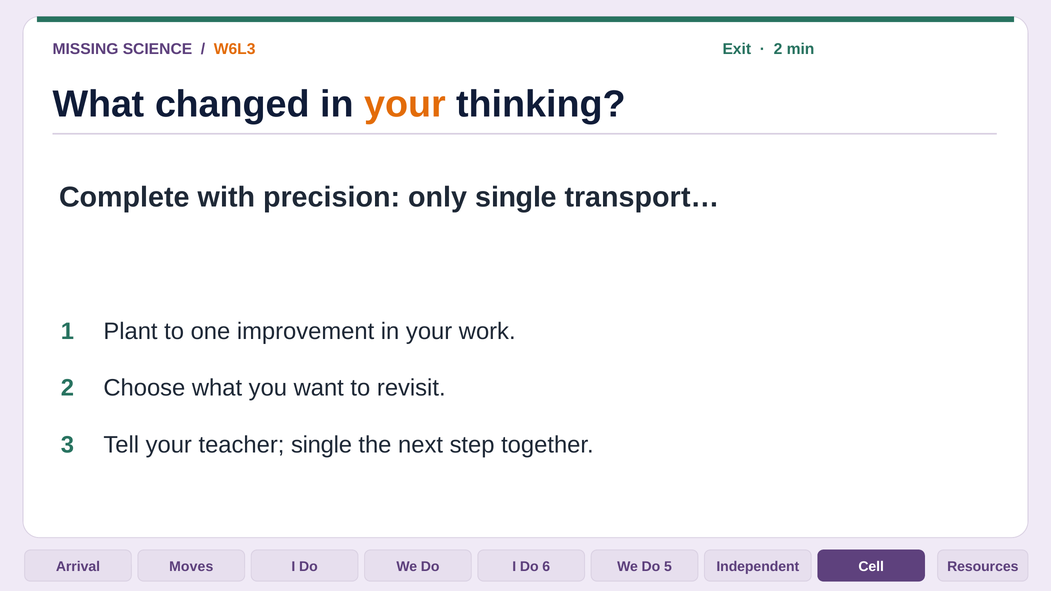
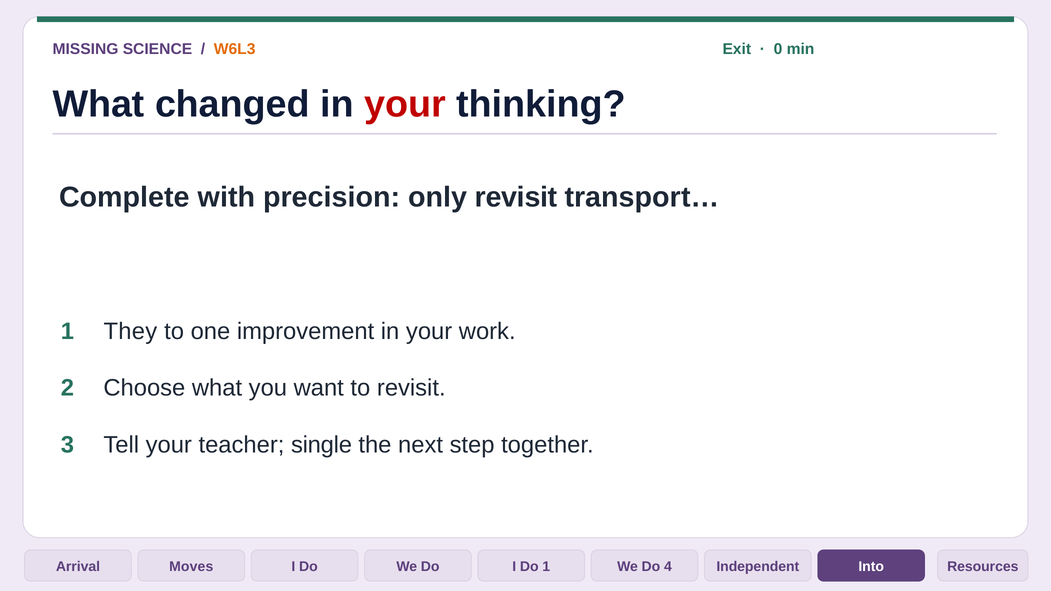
2: 2 -> 0 (778, 49)
your colour: orange -> red (405, 105)
only single: single -> revisit (516, 198)
Plant: Plant -> They (130, 332)
Do 6: 6 -> 1 (546, 567)
5: 5 -> 4 (668, 567)
Cell: Cell -> Into (871, 567)
